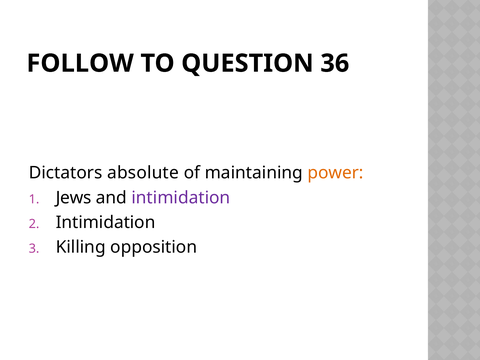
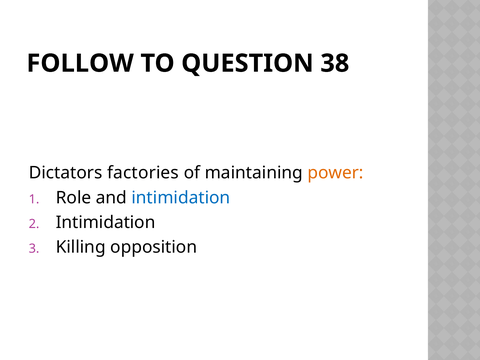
36: 36 -> 38 (335, 63)
absolute: absolute -> factories (143, 173)
Jews: Jews -> Role (74, 198)
intimidation colour: purple -> blue (181, 198)
